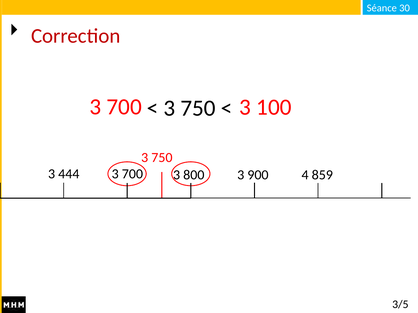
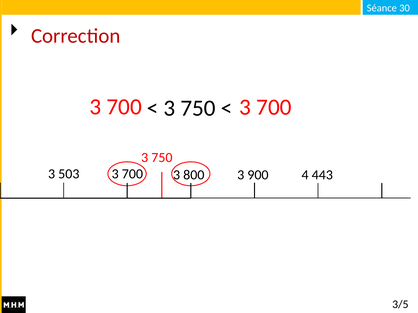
100: 100 -> 700 (274, 107)
444: 444 -> 503 (69, 174)
859: 859 -> 443 (322, 175)
